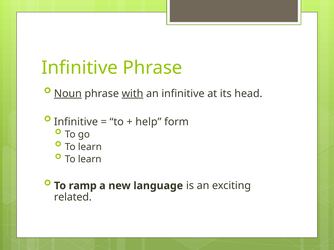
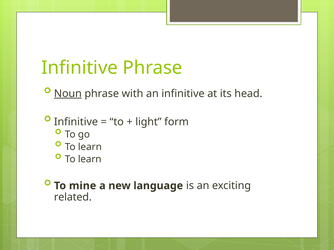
with underline: present -> none (133, 94)
help: help -> light (148, 122)
ramp: ramp -> mine (83, 186)
